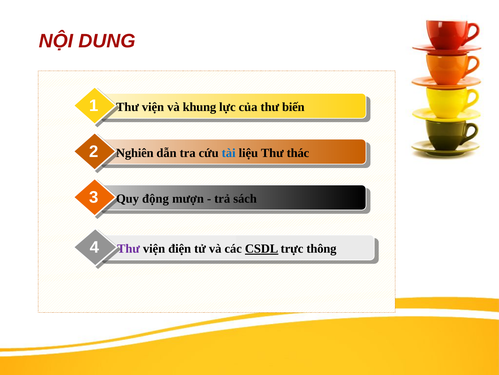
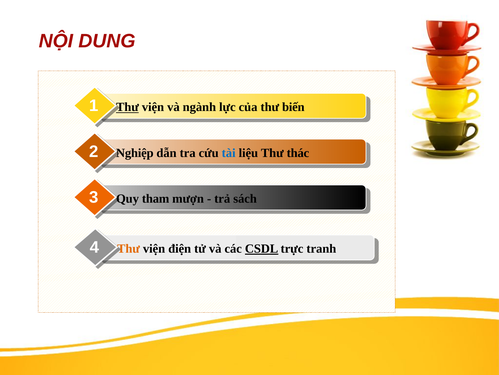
Thư underline: none -> present (127, 107)
khung: khung -> ngành (199, 107)
Nghiên: Nghiên -> Nghiệp (135, 153)
động: động -> tham (156, 198)
Thư colour: purple -> orange (129, 248)
thông: thông -> tranh (321, 248)
